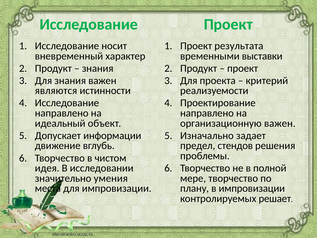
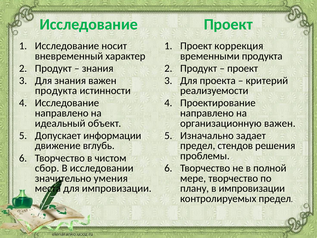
результата: результата -> коррекция (239, 46)
временными выставки: выставки -> продукта (262, 56)
являются: являются -> продукта (56, 91)
идея: идея -> сбор (47, 168)
контролируемых решает: решает -> предел (275, 198)
